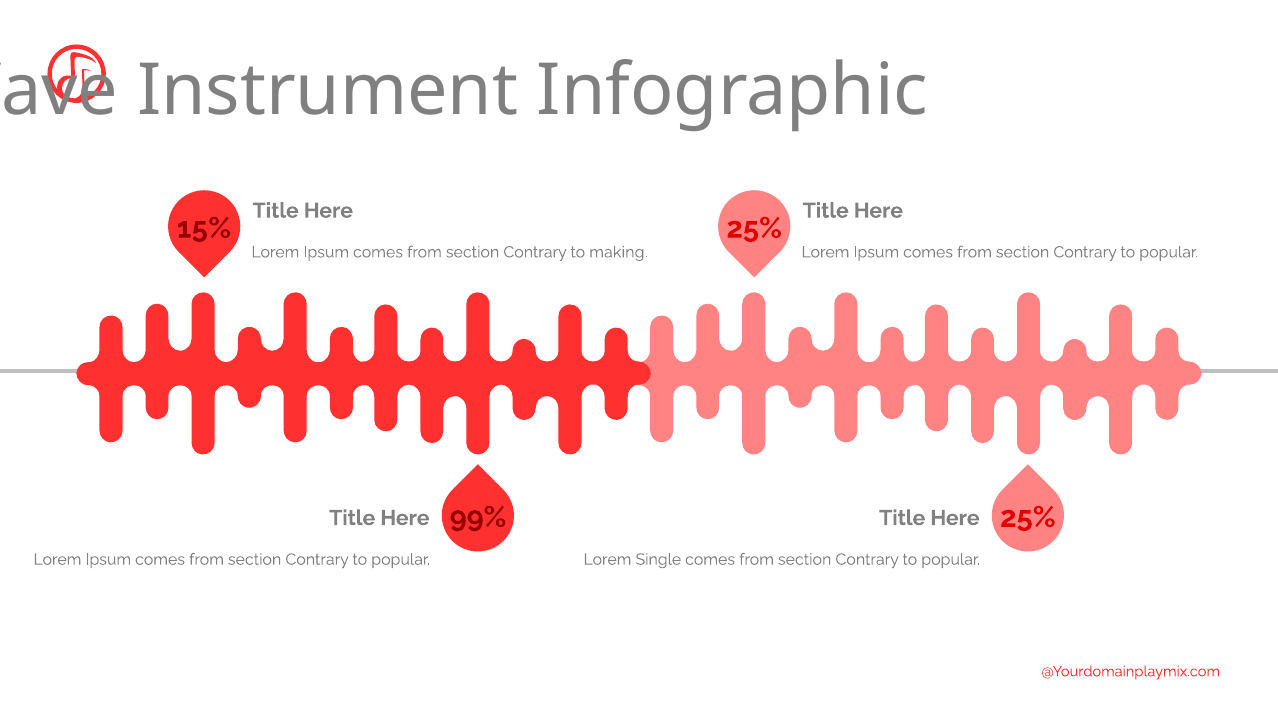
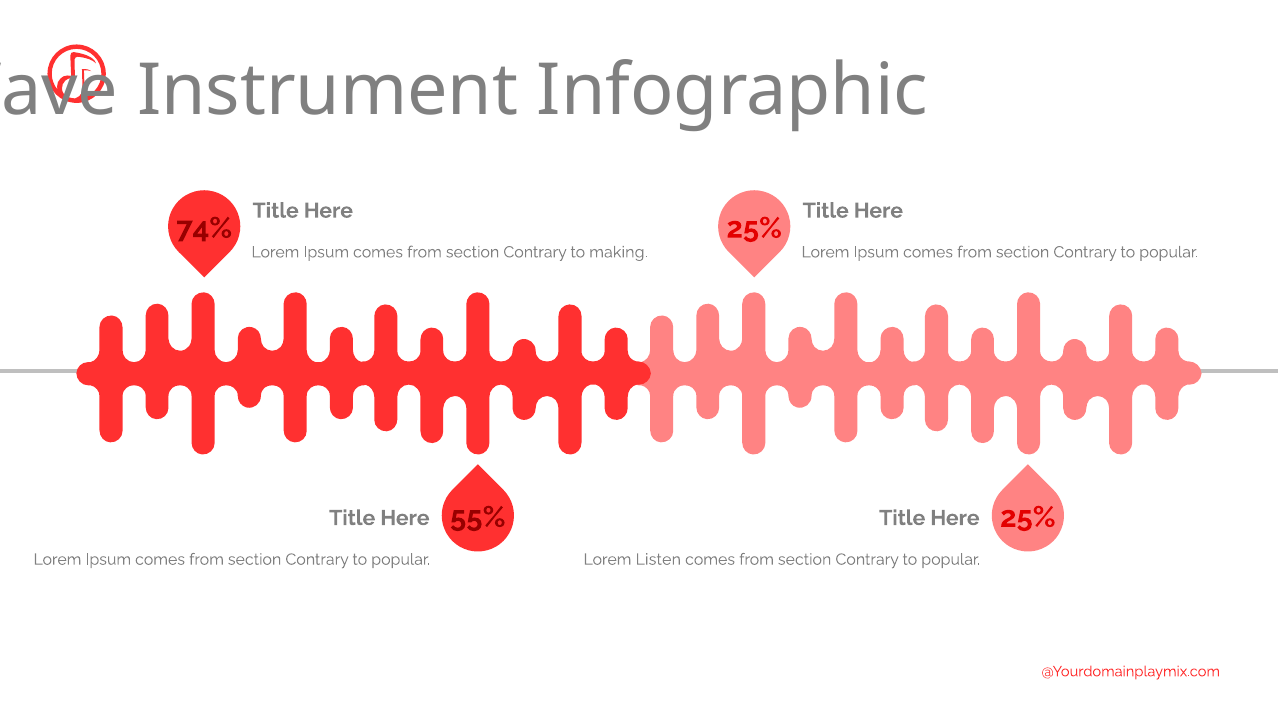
15%: 15% -> 74% (204, 228)
99%: 99% -> 55% (478, 517)
Single: Single -> Listen (658, 559)
